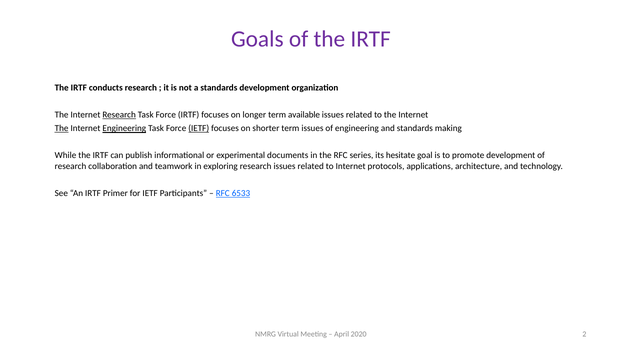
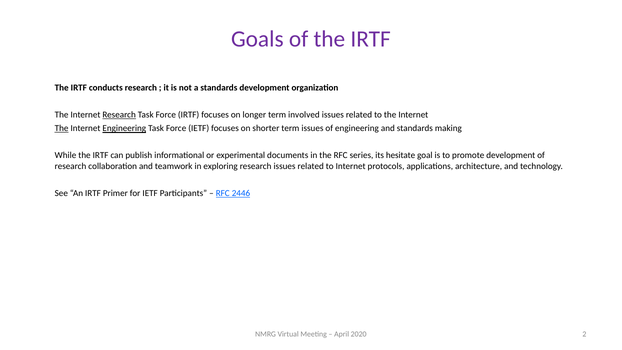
available: available -> involved (304, 115)
IETF underline: present -> none (199, 128)
6533: 6533 -> 2446 (241, 193)
